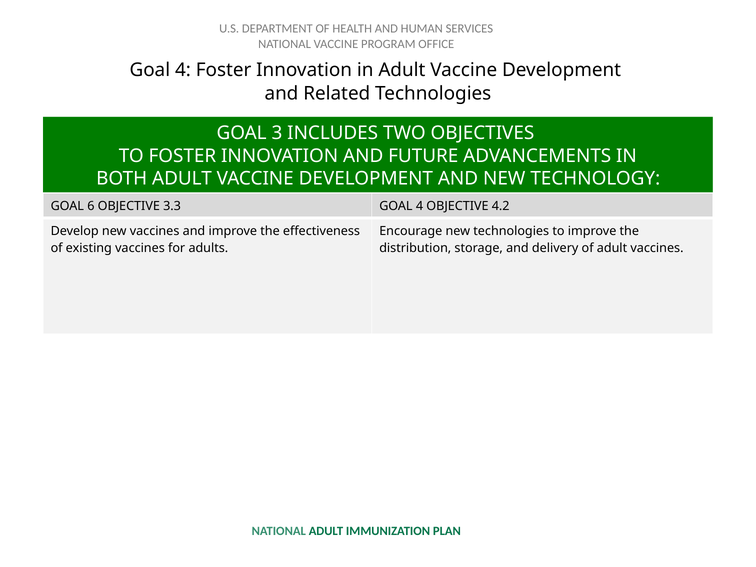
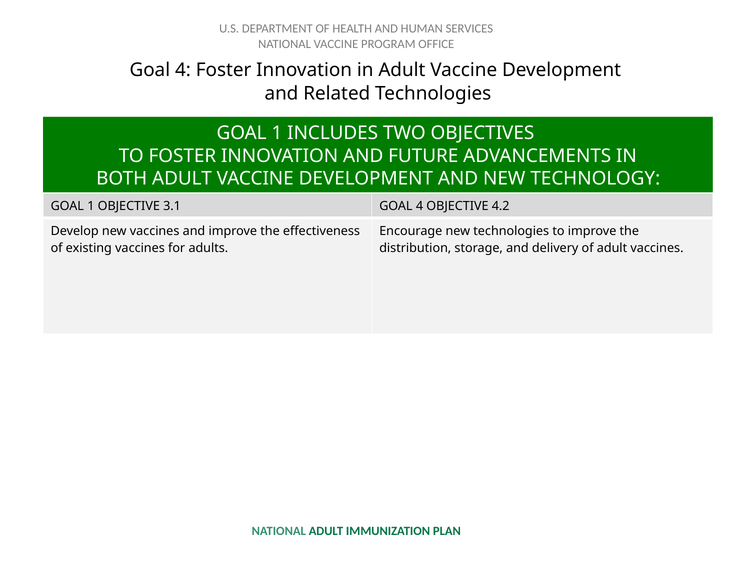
3: 3 -> 1 (277, 133)
6: 6 -> 1 (91, 206)
3.3: 3.3 -> 3.1 (172, 206)
